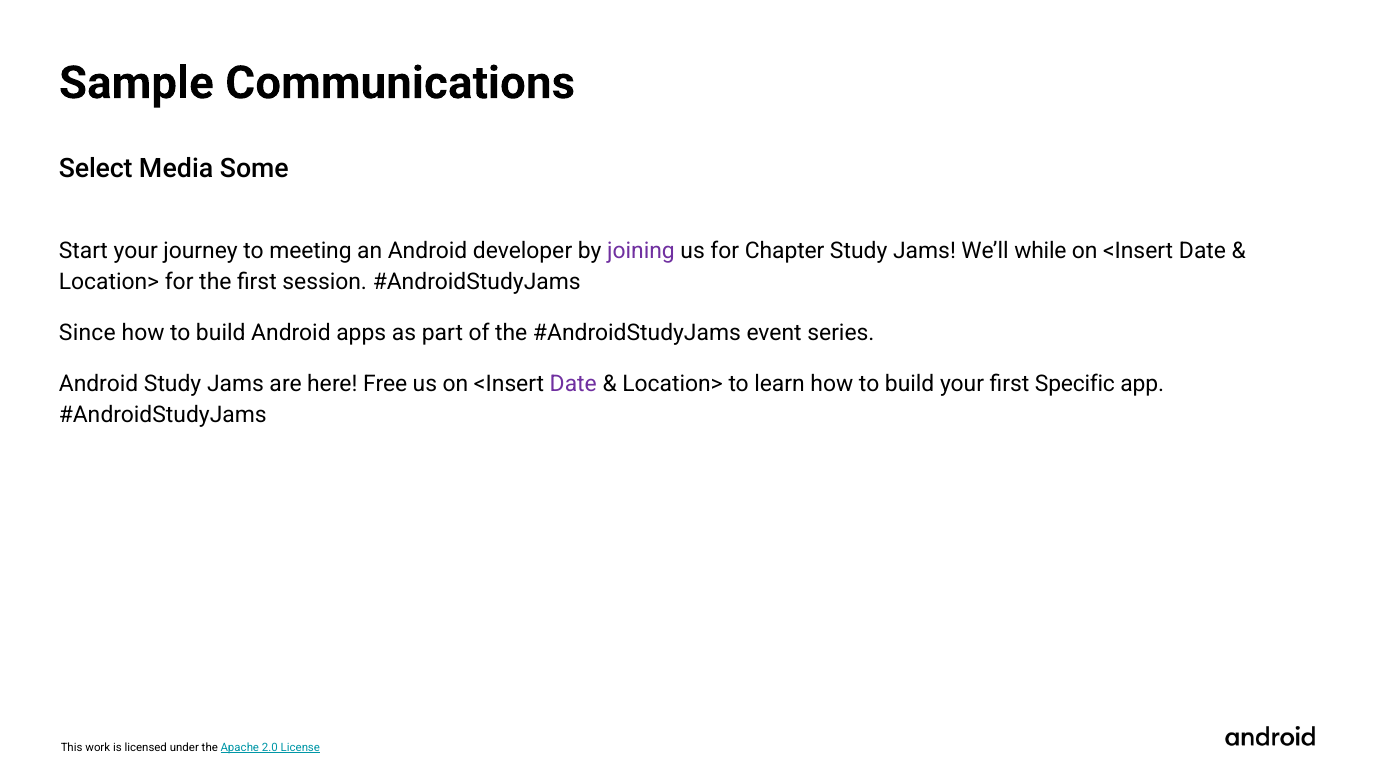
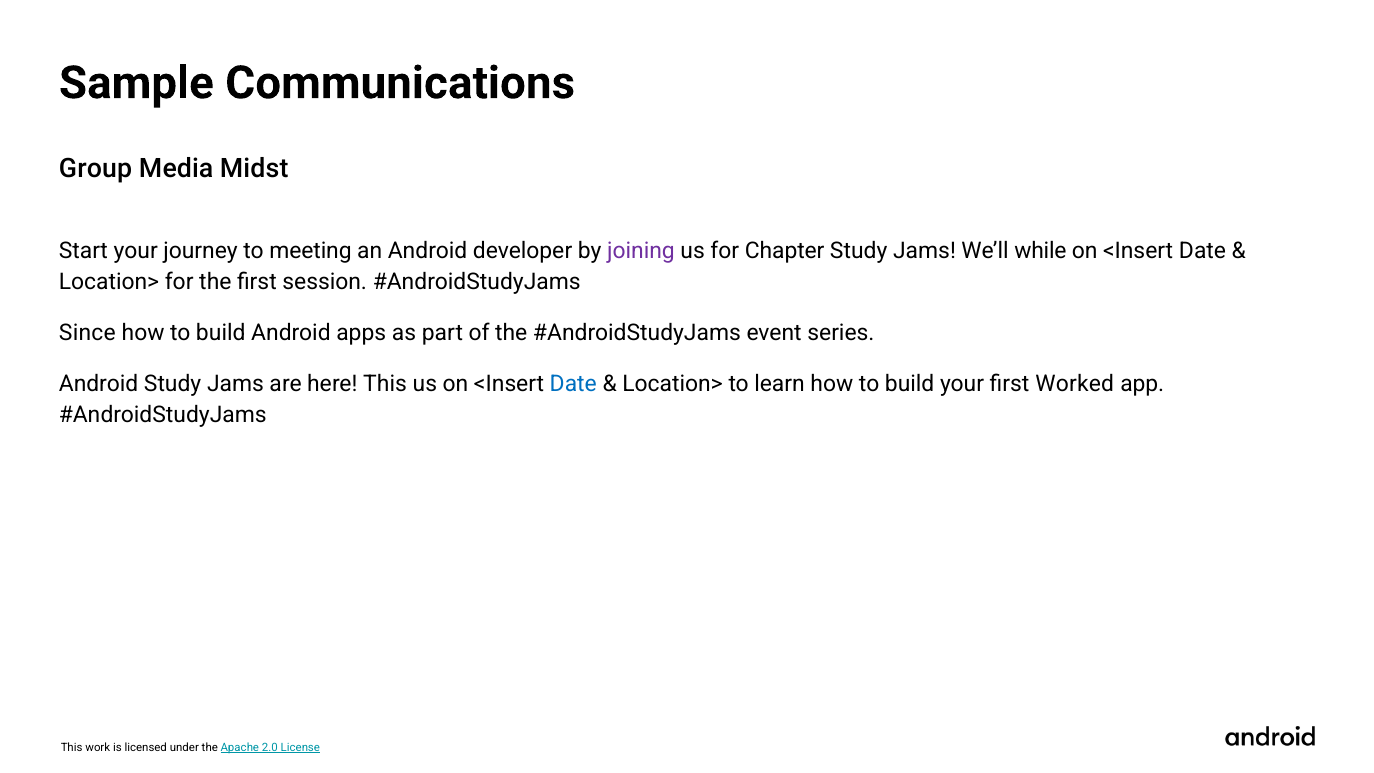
Select: Select -> Group (96, 169)
Some: Some -> Midst (254, 169)
here Free: Free -> This (385, 383)
Date colour: purple -> blue (573, 383)
Specific: Specific -> Worked (1075, 383)
